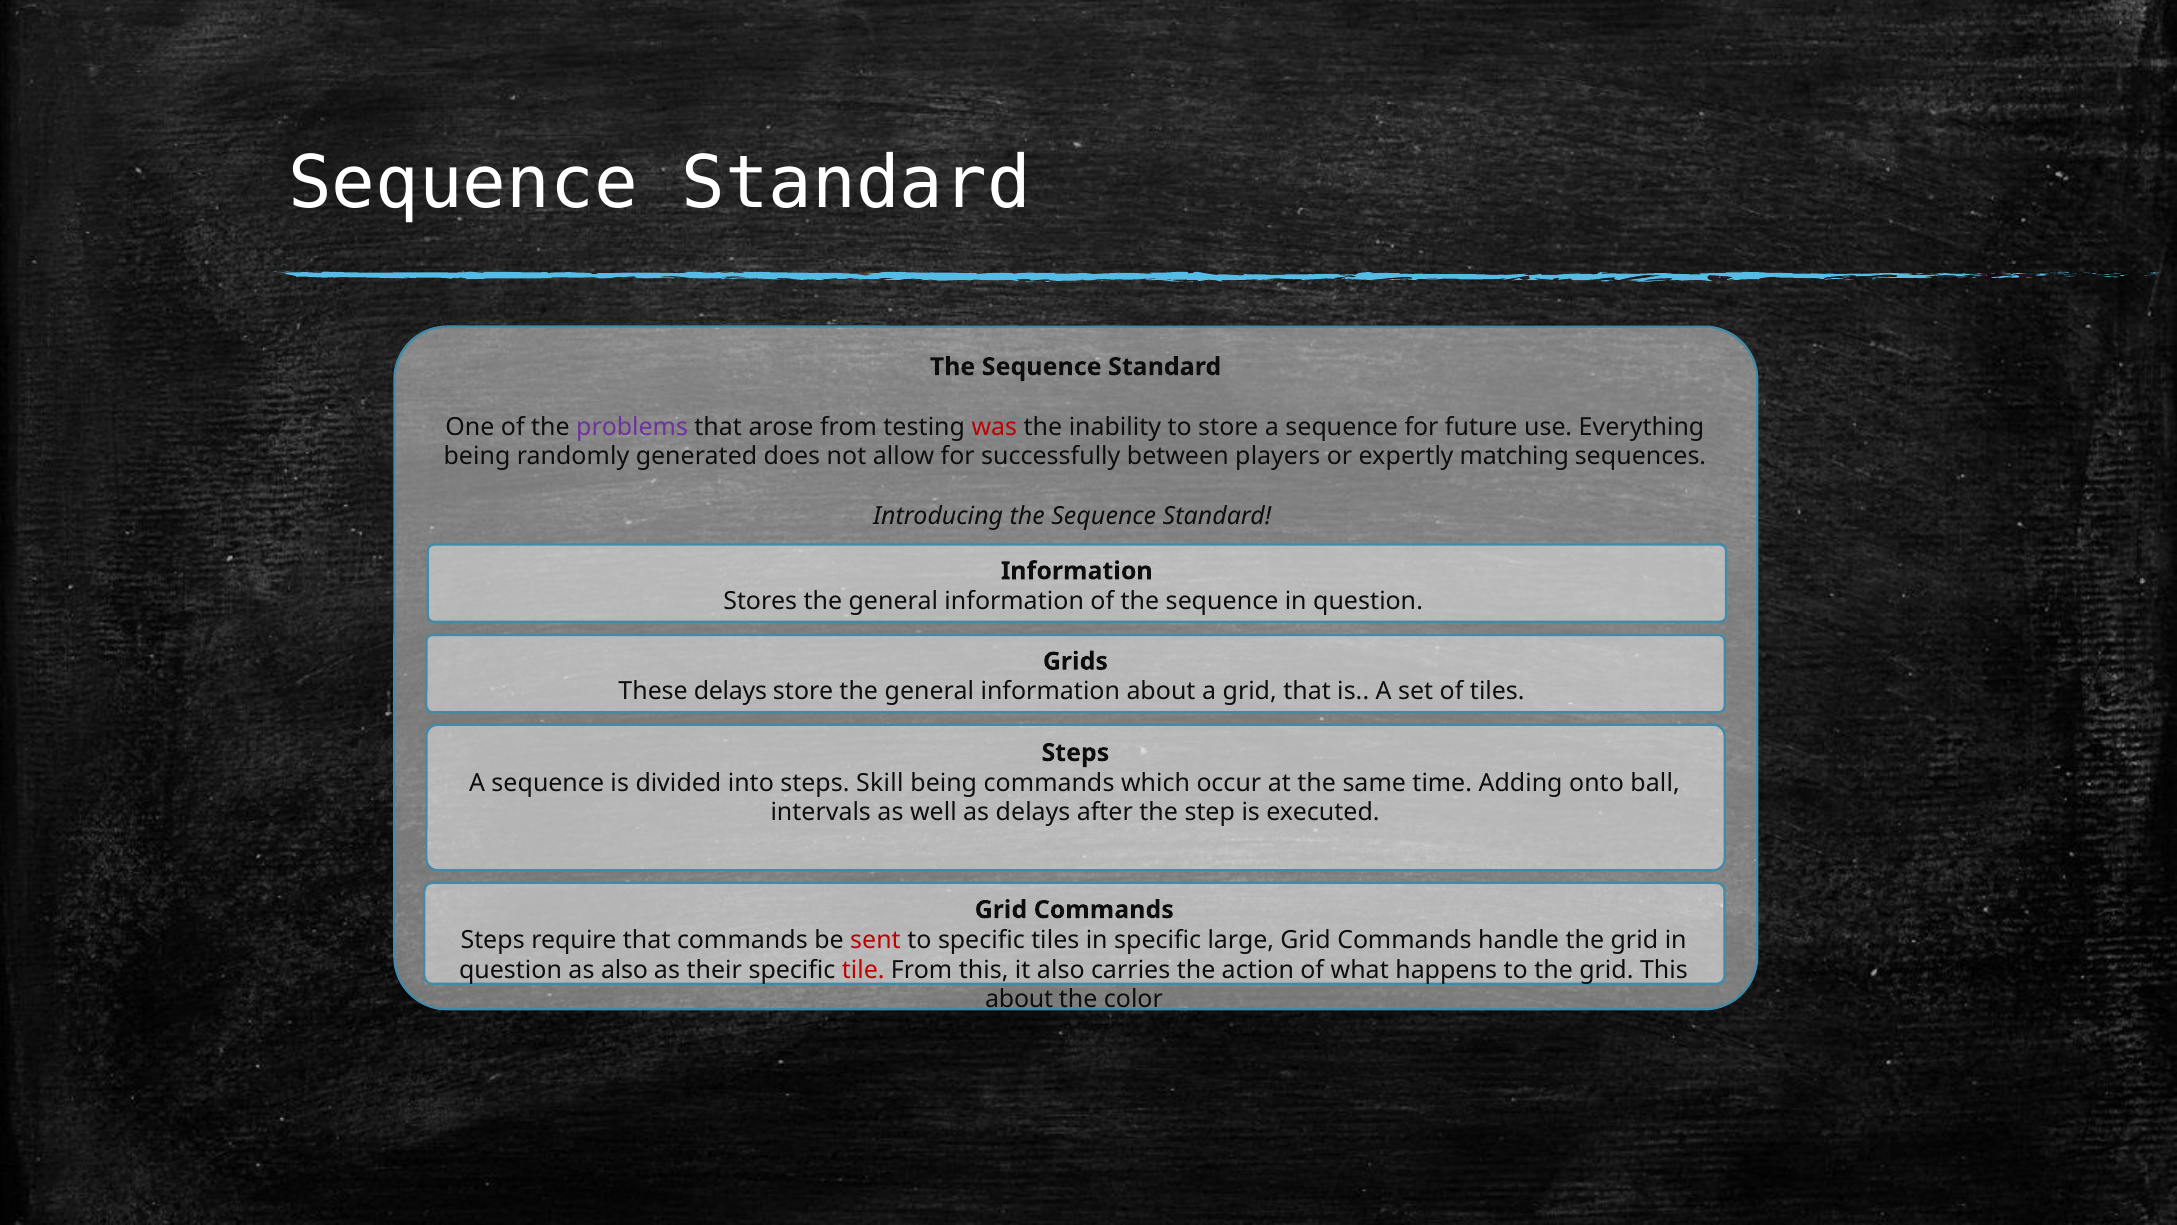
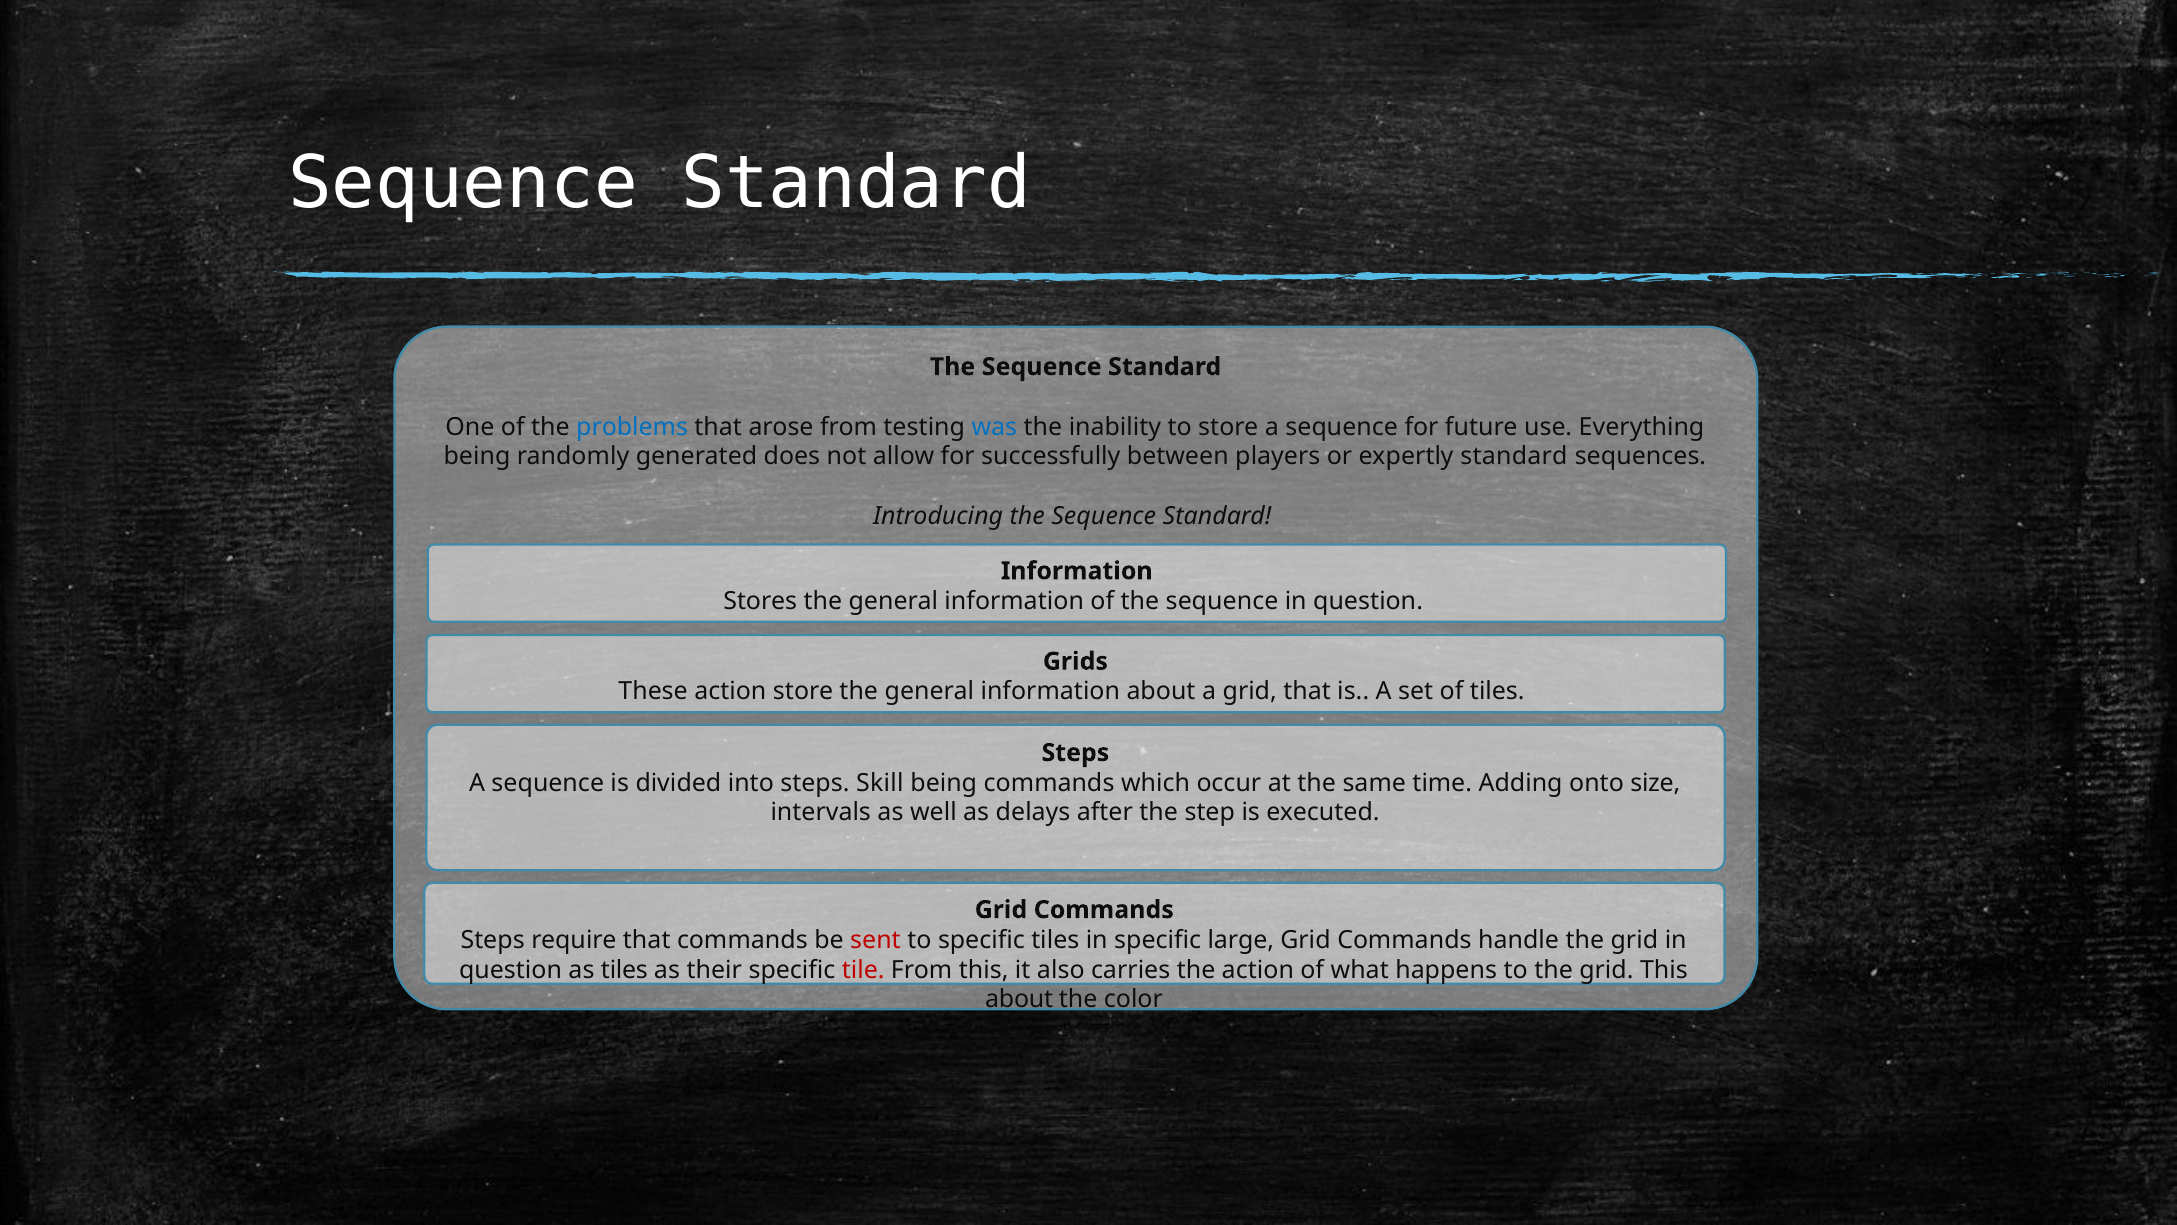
problems colour: purple -> blue (632, 427)
was colour: red -> blue (994, 427)
expertly matching: matching -> standard (1514, 457)
These delays: delays -> action (730, 691)
ball: ball -> size (1655, 783)
as also: also -> tiles (624, 970)
